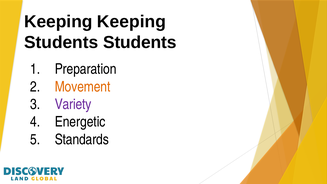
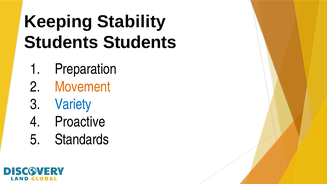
Keeping Keeping: Keeping -> Stability (131, 22)
Variety colour: purple -> blue (73, 104)
Energetic: Energetic -> Proactive (80, 122)
